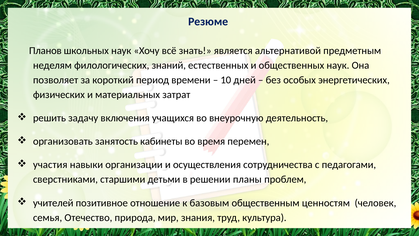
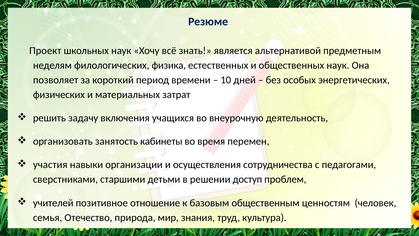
Планов: Планов -> Проект (45, 51)
знаний: знаний -> физика (169, 65)
планы: планы -> доступ (247, 179)
